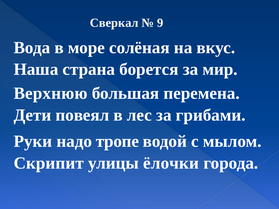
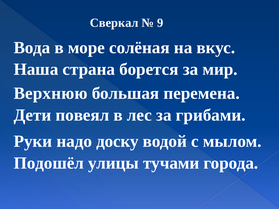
тропе: тропе -> доску (117, 141)
Скрипит: Скрипит -> Подошёл (49, 163)
ёлочки: ёлочки -> тучами (171, 163)
